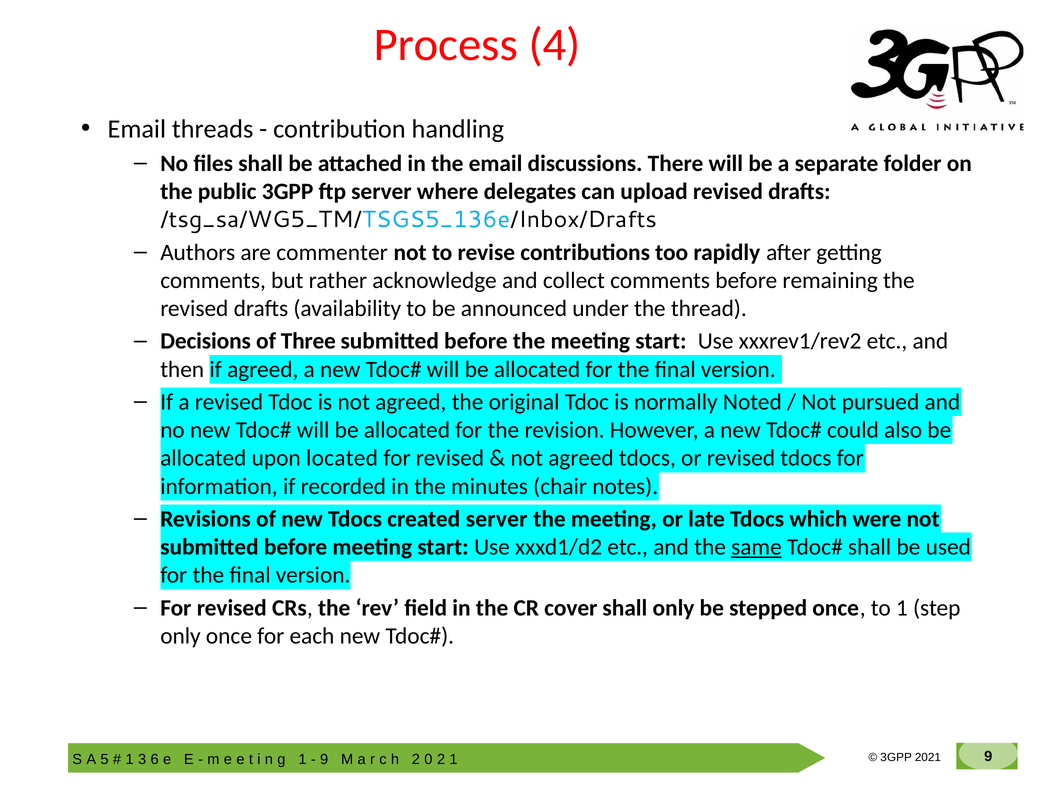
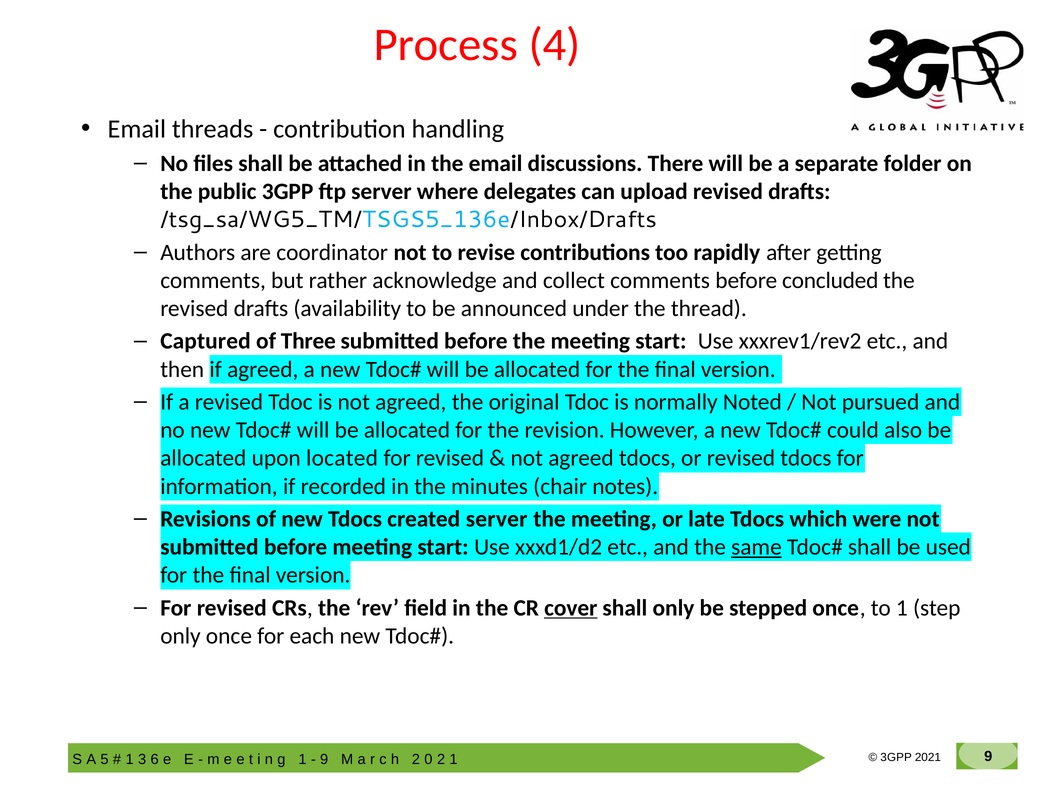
commenter: commenter -> coordinator (332, 252)
remaining: remaining -> concluded (830, 281)
Decisions: Decisions -> Captured (205, 341)
cover underline: none -> present (571, 608)
